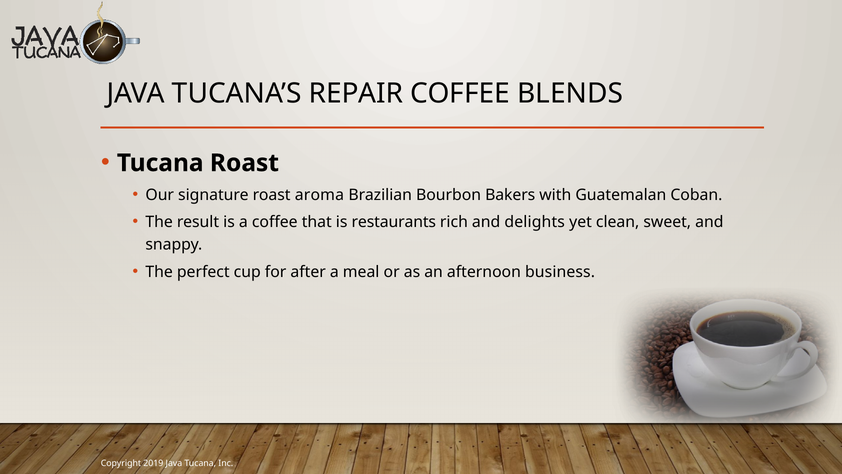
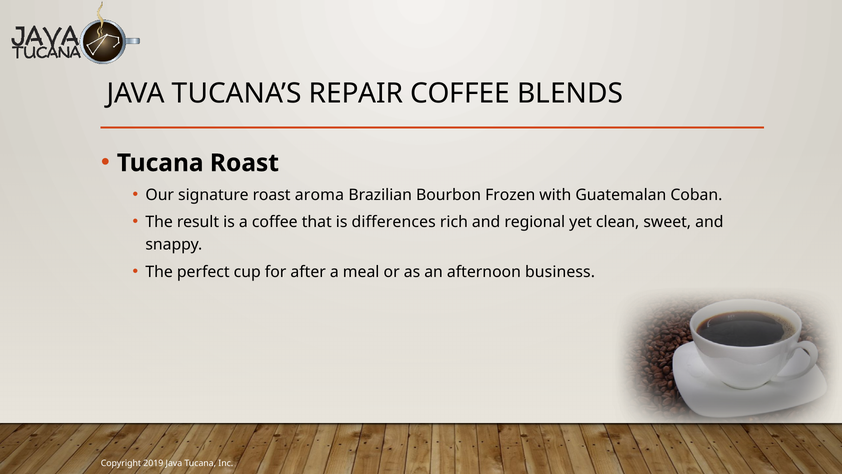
Bakers: Bakers -> Frozen (510, 195)
restaurants: restaurants -> differences (394, 222)
delights: delights -> regional (535, 222)
